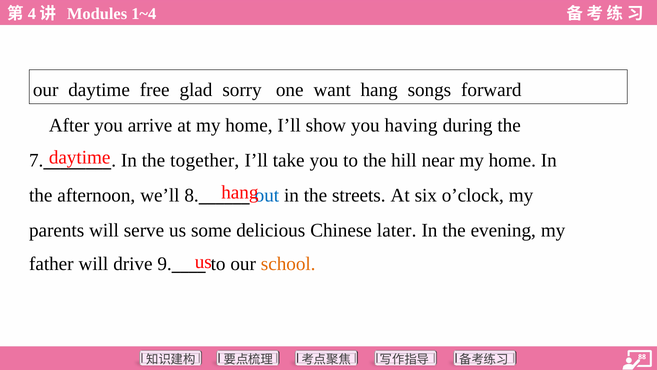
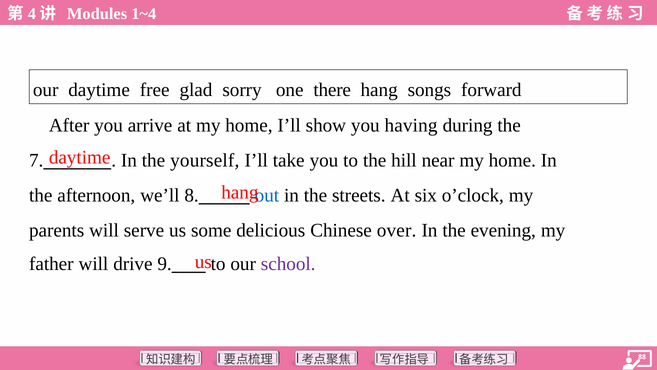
want: want -> there (332, 90)
together: together -> yourself (205, 160)
later: later -> over (397, 230)
school colour: orange -> purple (288, 264)
